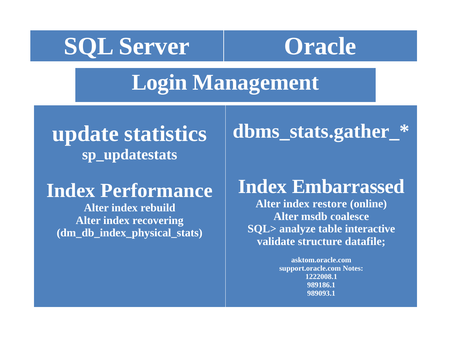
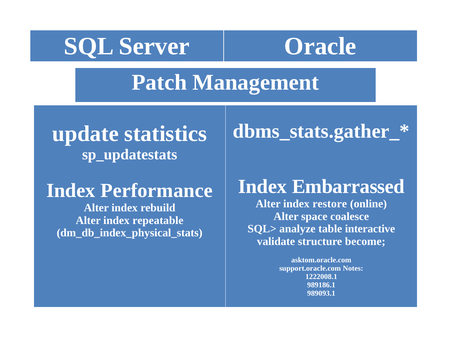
Login: Login -> Patch (159, 83)
msdb: msdb -> space (314, 217)
recovering: recovering -> repeatable (158, 221)
datafile: datafile -> become (365, 242)
